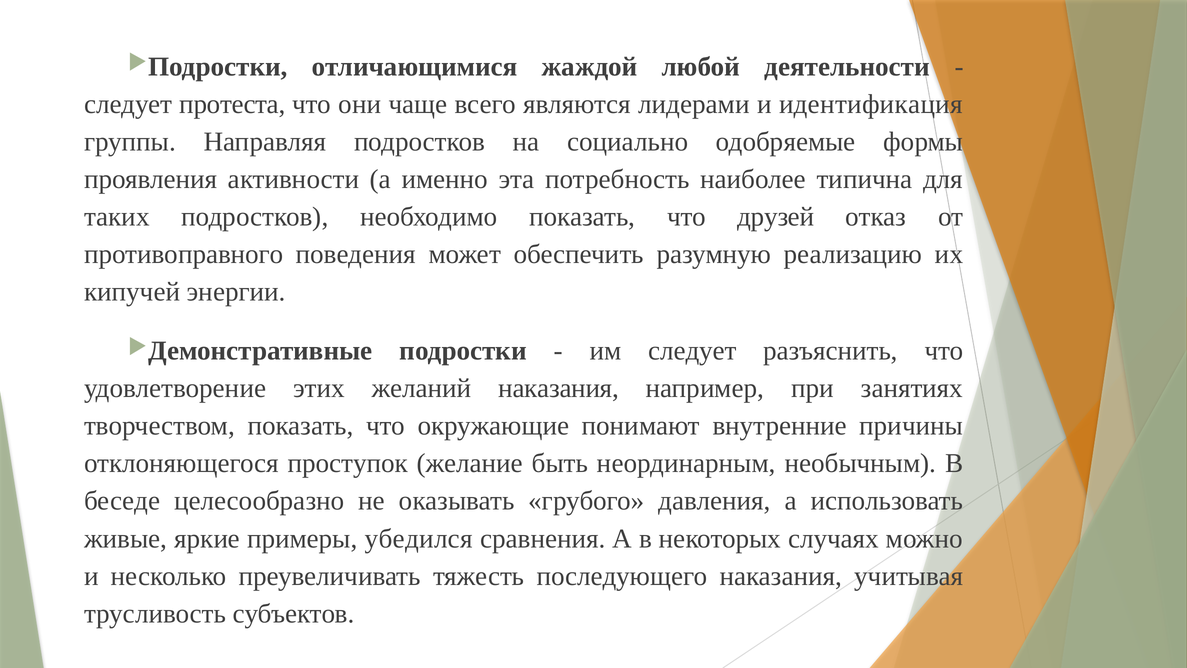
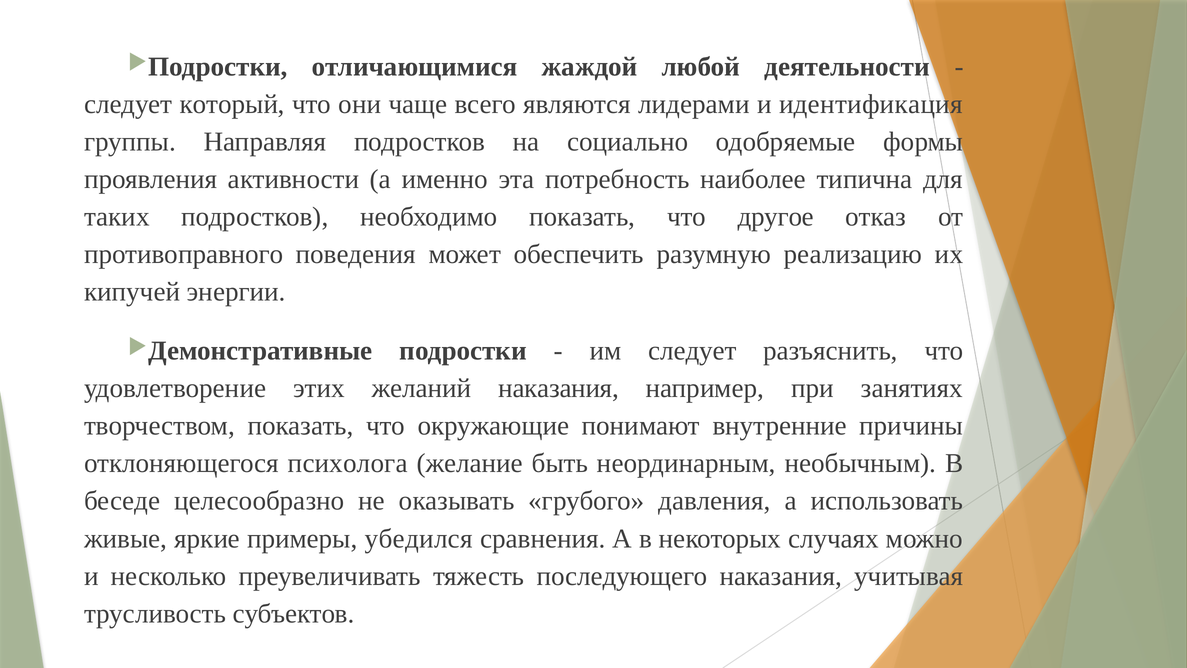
протеста: протеста -> который (232, 104)
друзей: друзей -> другое (776, 217)
проступок: проступок -> психолога (348, 463)
